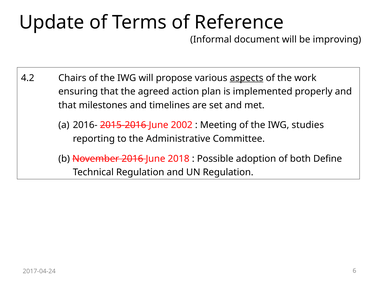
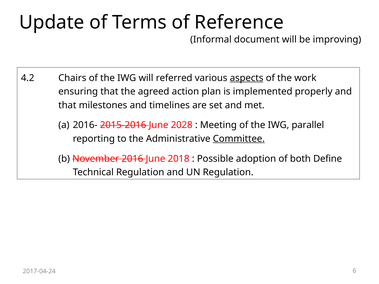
propose: propose -> referred (174, 78)
2002: 2002 -> 2028 (182, 125)
studies: studies -> parallel (308, 125)
Committee underline: none -> present (239, 139)
